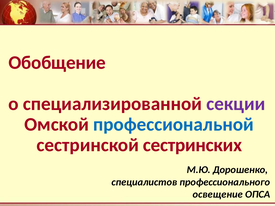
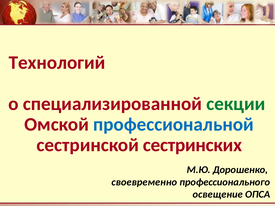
Обобщение: Обобщение -> Технологий (57, 63)
секции colour: purple -> green (236, 104)
специалистов: специалистов -> своевременно (144, 182)
